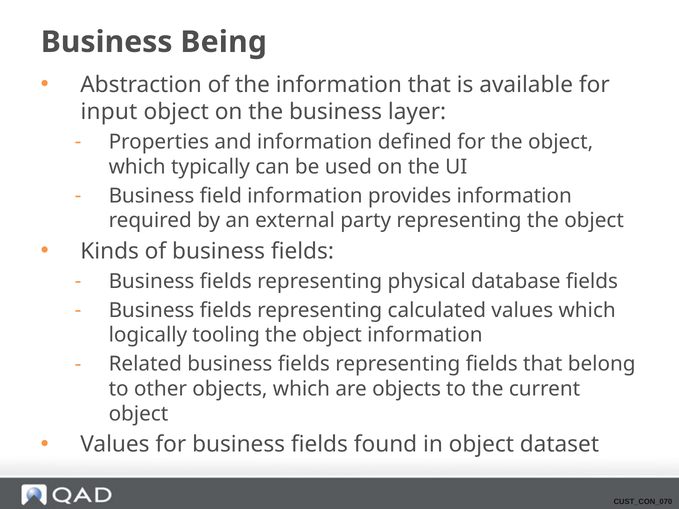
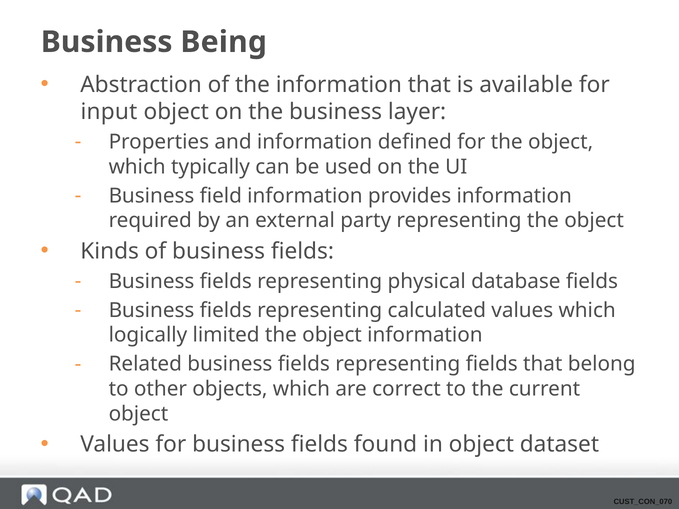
tooling: tooling -> limited (226, 335)
are objects: objects -> correct (406, 389)
